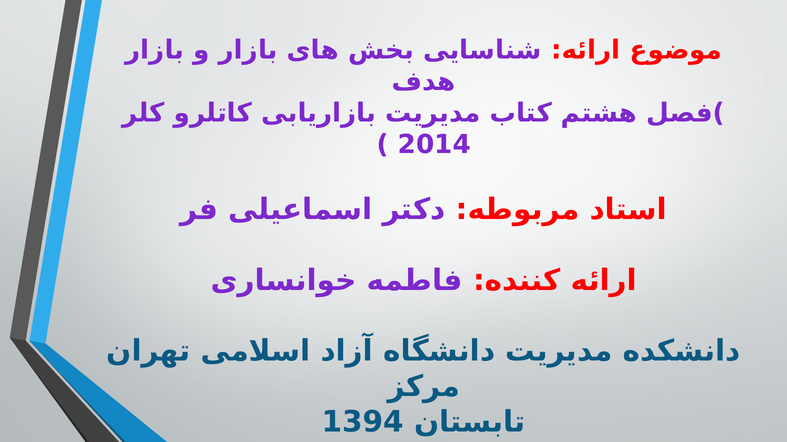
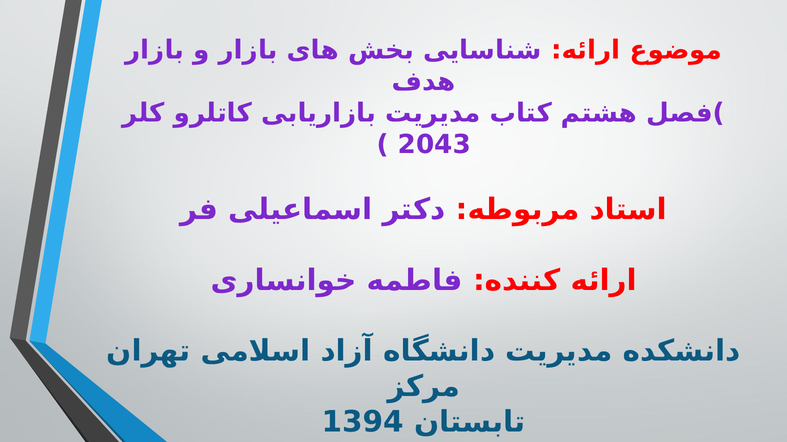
2014: 2014 -> 2043 (434, 145)
